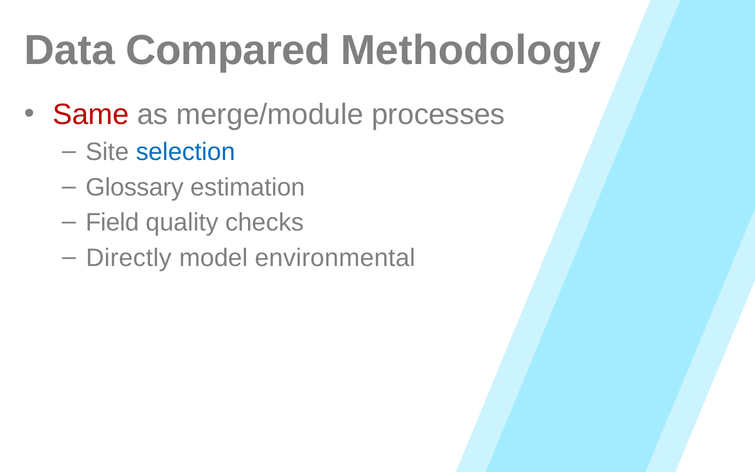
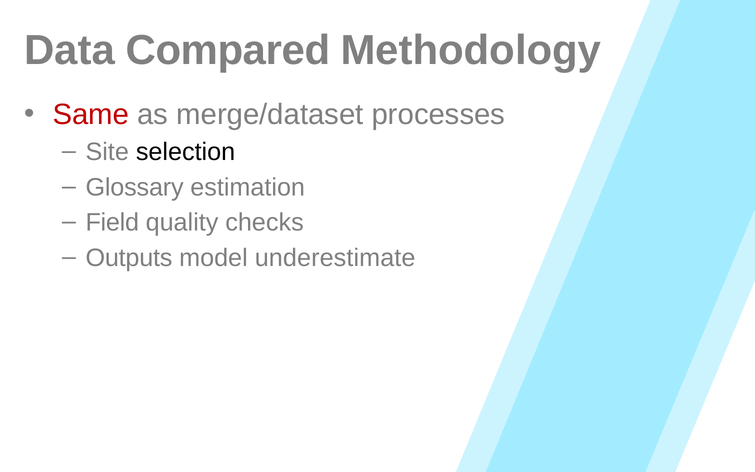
merge/module: merge/module -> merge/dataset (270, 115)
selection colour: blue -> black (186, 152)
Directly: Directly -> Outputs (129, 258)
environmental: environmental -> underestimate (335, 258)
